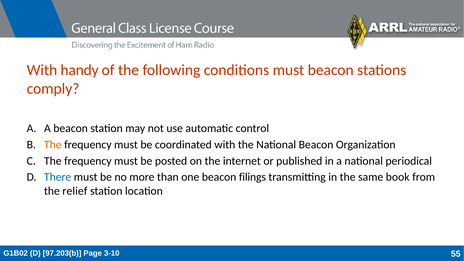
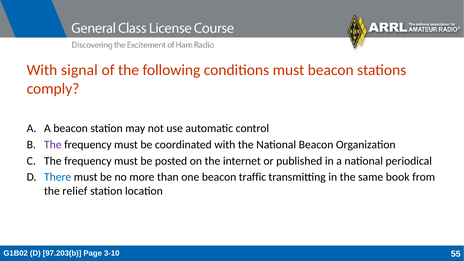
handy: handy -> signal (79, 70)
The colour: orange -> purple (53, 145)
filings: filings -> traffic (252, 177)
